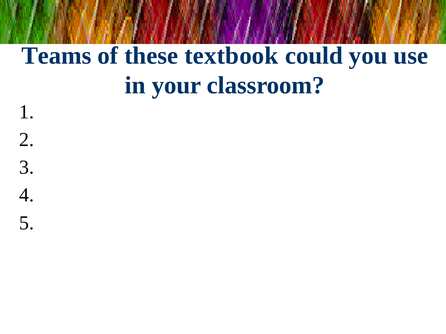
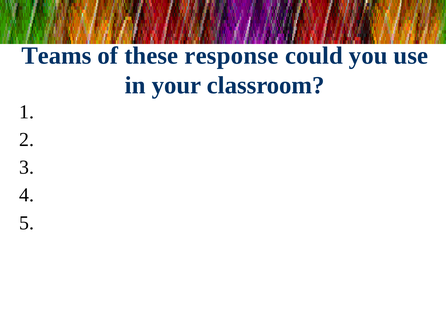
textbook: textbook -> response (231, 56)
